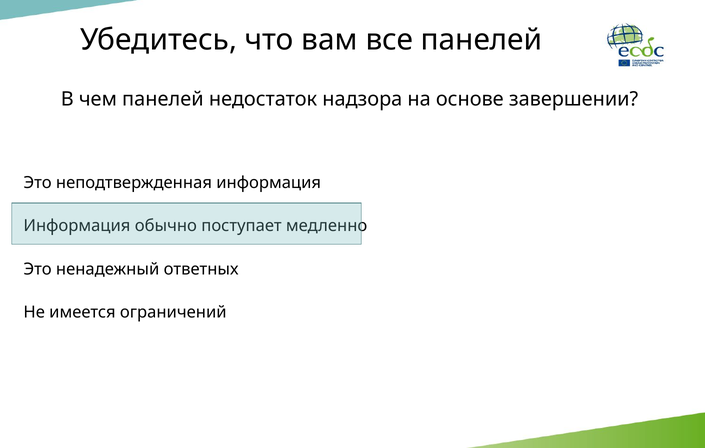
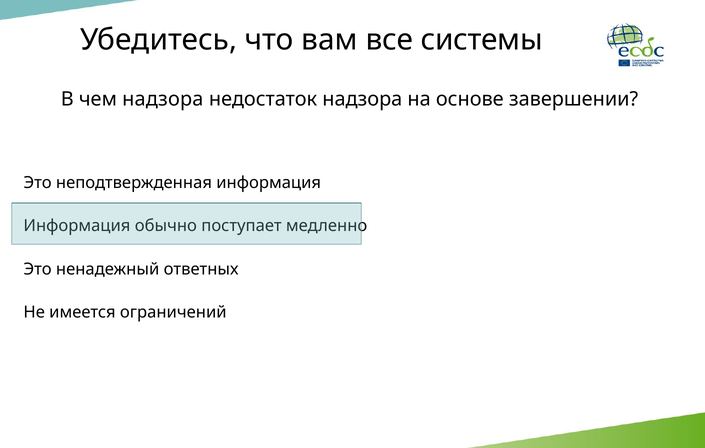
все панелей: панелей -> системы (482, 40)
чем панелей: панелей -> надзора (163, 99)
